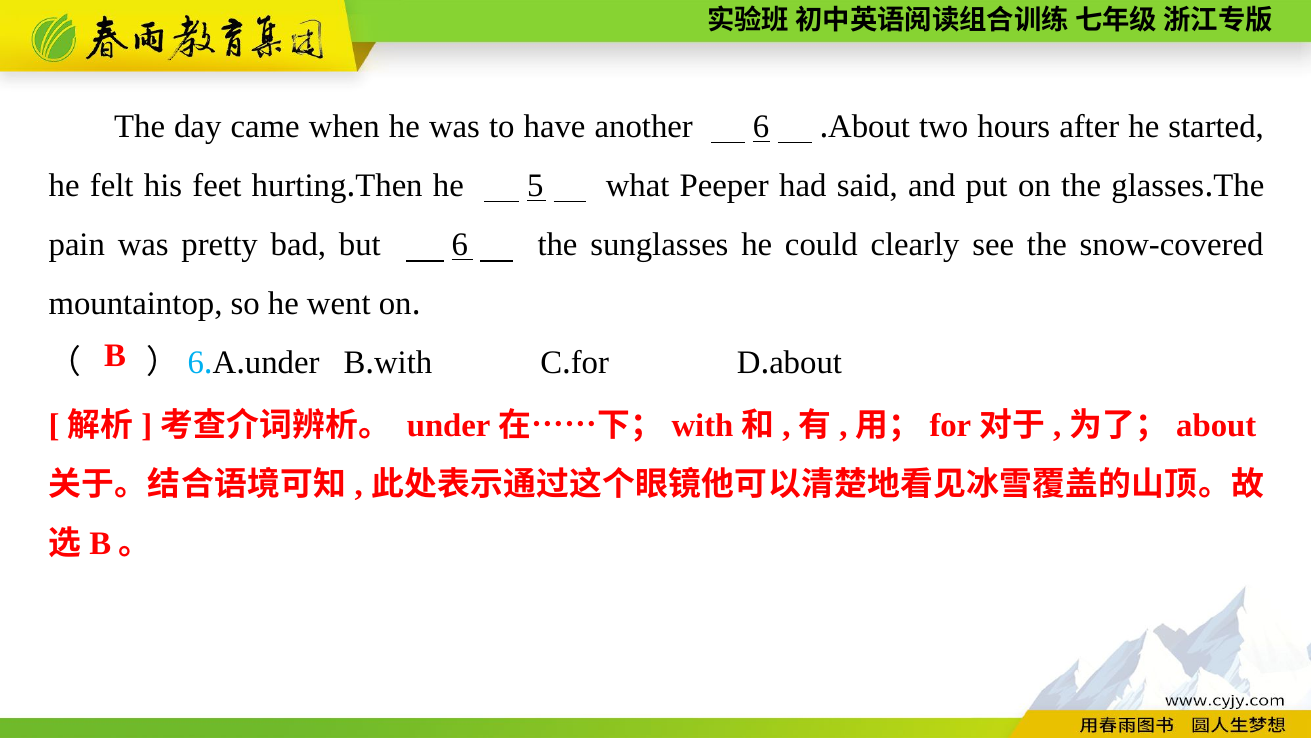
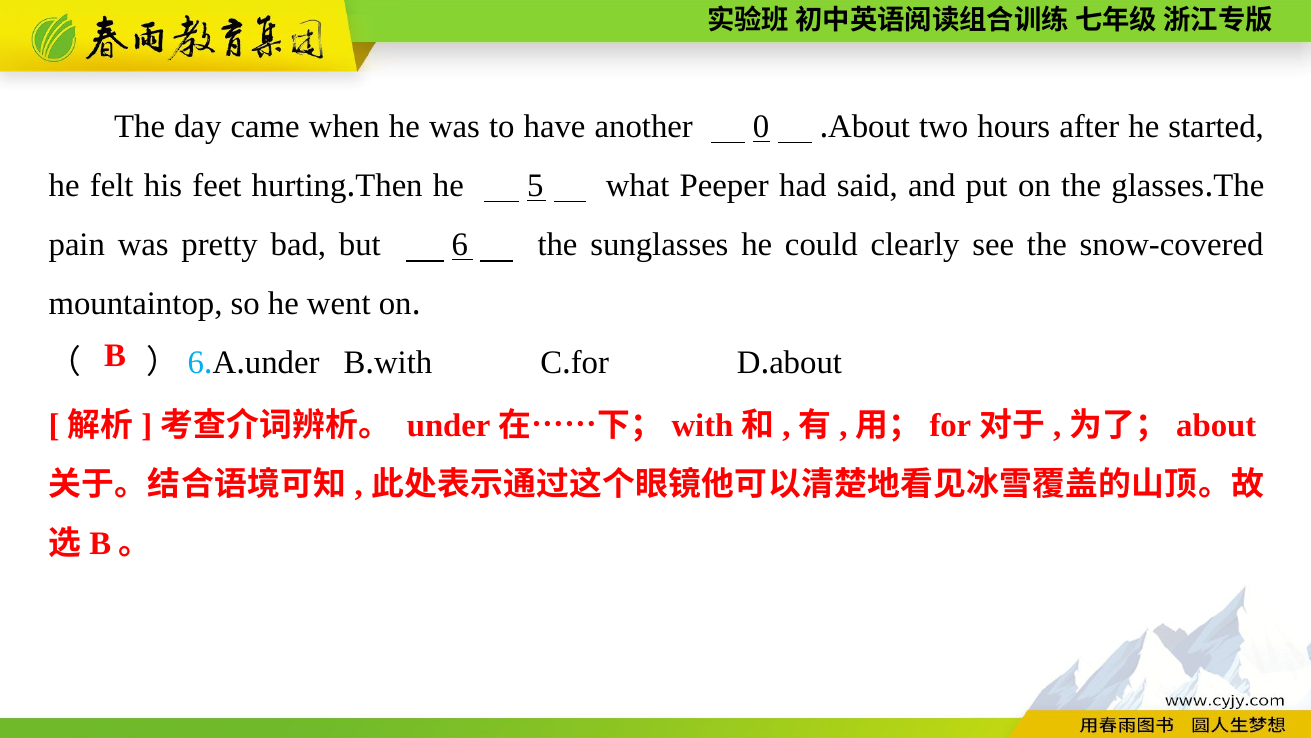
another 6: 6 -> 0 (761, 127)
